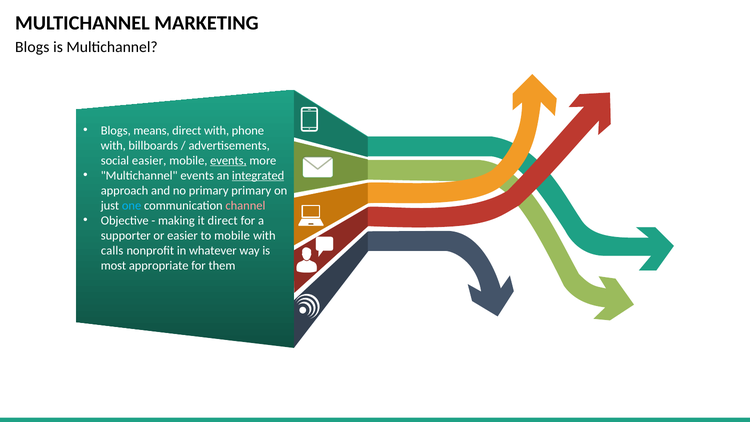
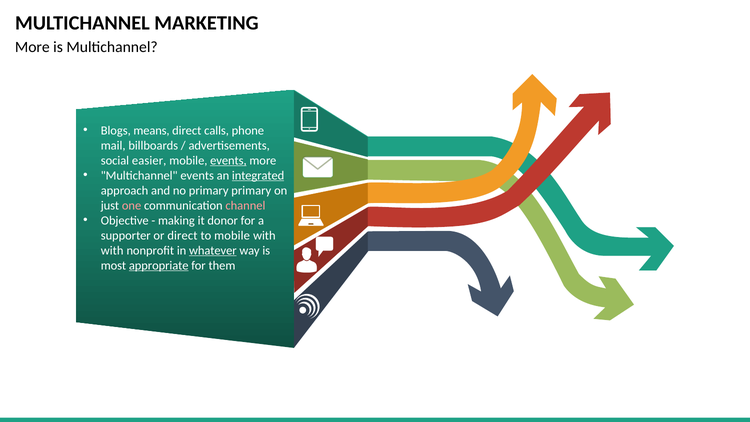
Blogs: Blogs -> More (32, 47)
direct with: with -> calls (217, 130)
with: with -> mail (113, 145)
one colour: light blue -> pink (132, 205)
it direct: direct -> donor (223, 220)
or easier: easier -> direct (182, 235)
calls: calls -> with (112, 250)
whatever underline: none -> present (213, 250)
appropriate underline: none -> present (159, 265)
